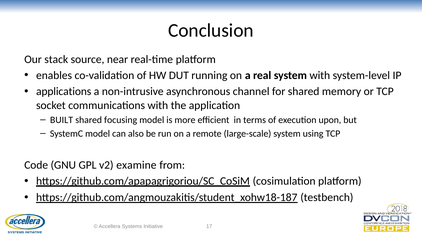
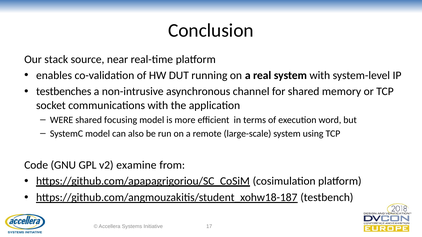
applications: applications -> testbenches (64, 92)
BUILT: BUILT -> WERE (62, 120)
upon: upon -> word (330, 120)
